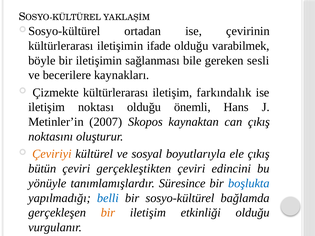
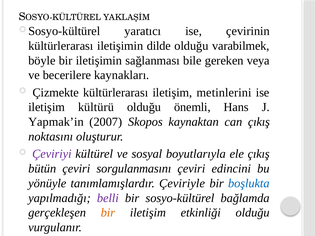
ortadan: ortadan -> yaratıcı (143, 31)
ifade: ifade -> dilde (159, 46)
sesli: sesli -> veya (258, 61)
farkındalık: farkındalık -> metinlerini (224, 93)
noktası: noktası -> kültürü (96, 107)
Metinler’in: Metinler’in -> Yapmak’in (56, 122)
Çeviriyi colour: orange -> purple (52, 154)
gerçekleştikten: gerçekleştikten -> sorgulanmasını (134, 169)
Süresince: Süresince -> Çeviriyle (182, 183)
belli colour: blue -> purple (108, 198)
